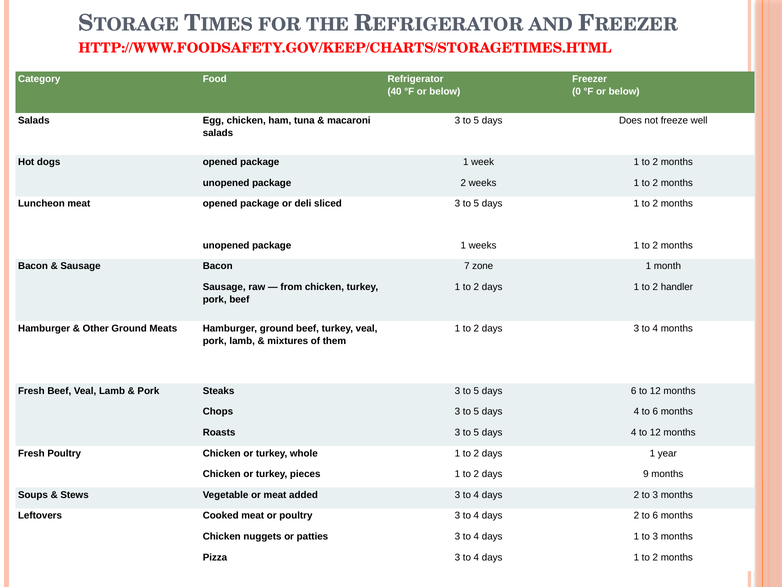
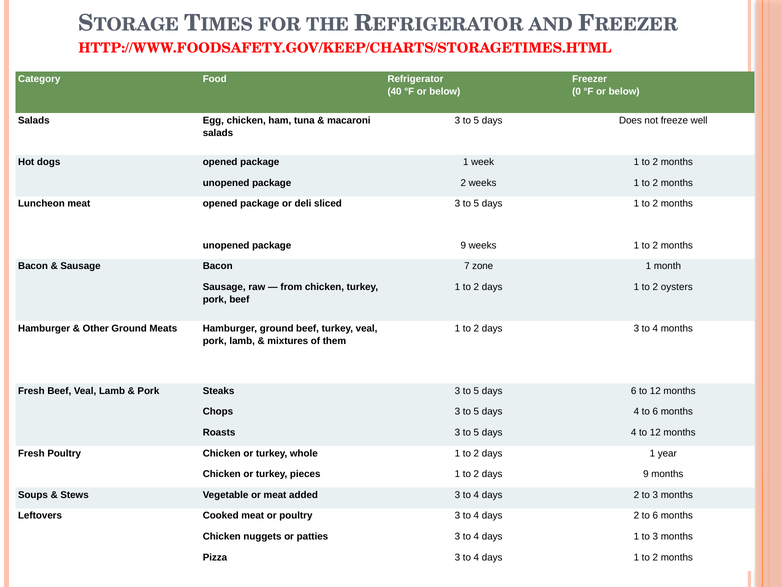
unopened package 1: 1 -> 9 (463, 245)
handler: handler -> oysters (677, 287)
